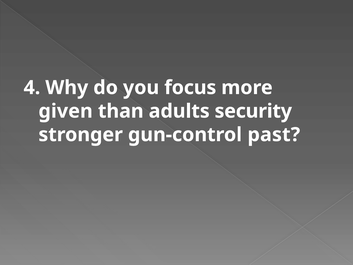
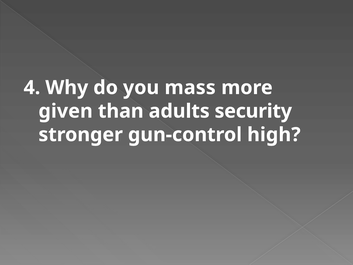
focus: focus -> mass (190, 88)
past: past -> high (274, 135)
